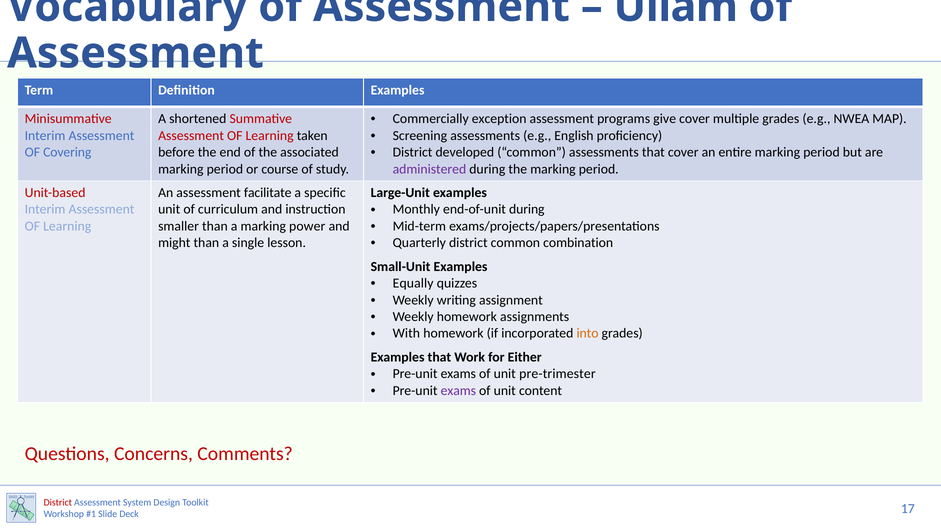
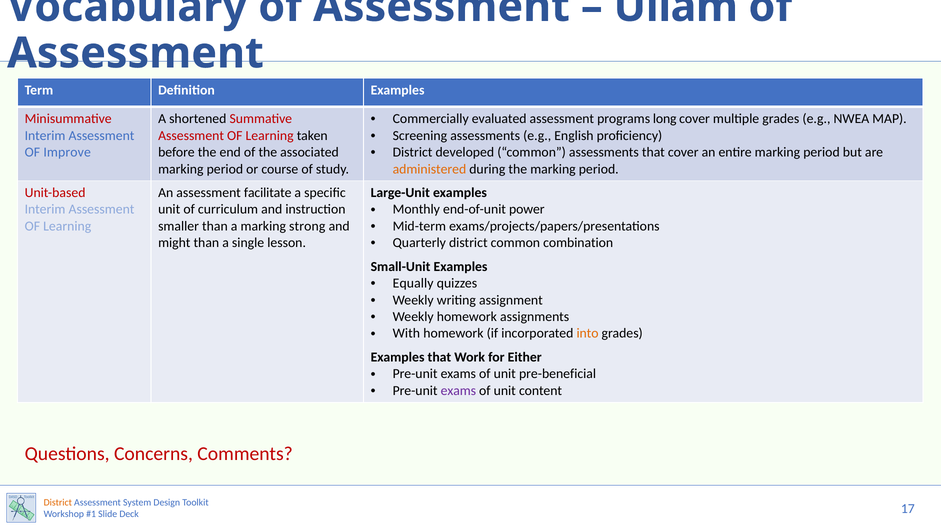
exception: exception -> evaluated (499, 119)
give: give -> long (665, 119)
Covering: Covering -> Improve (67, 152)
administered colour: purple -> orange (429, 169)
end-of-unit during: during -> power (527, 210)
power: power -> strong (307, 226)
pre-trimester: pre-trimester -> pre-beneficial (558, 374)
District colour: red -> orange (58, 503)
